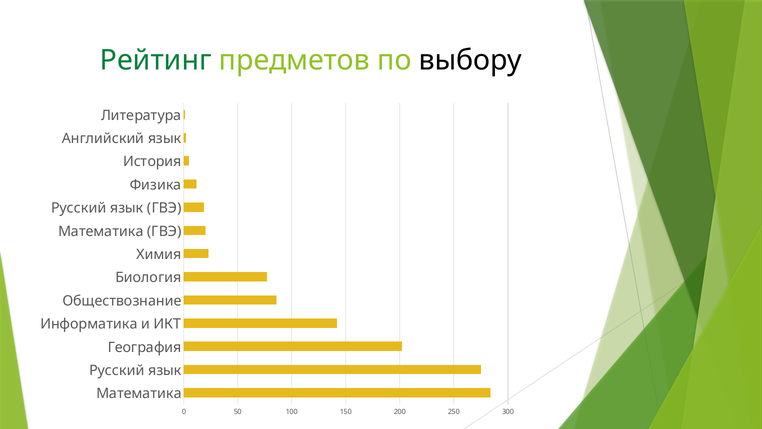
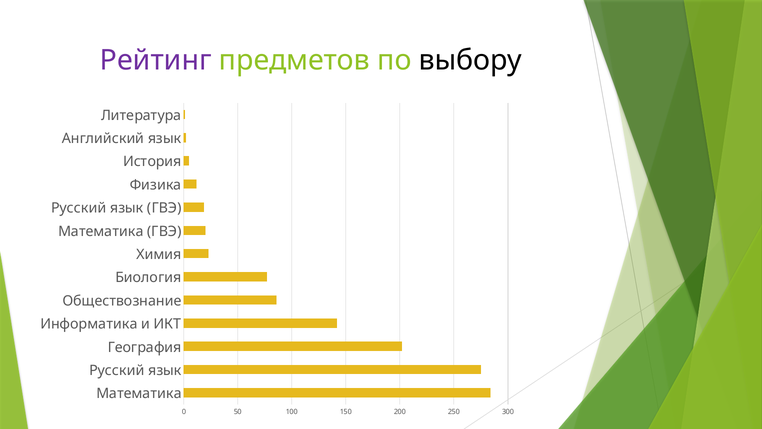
Рейтинг colour: green -> purple (156, 60)
